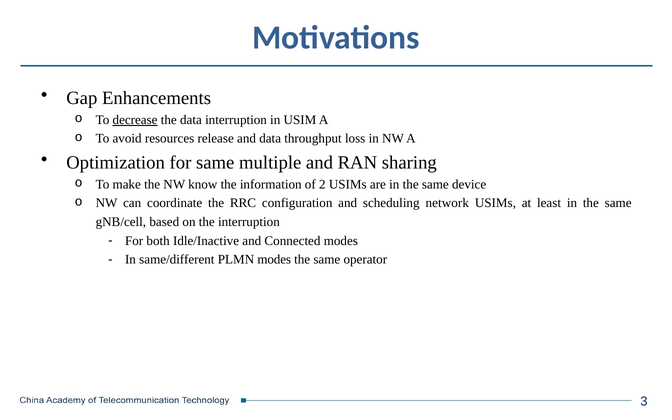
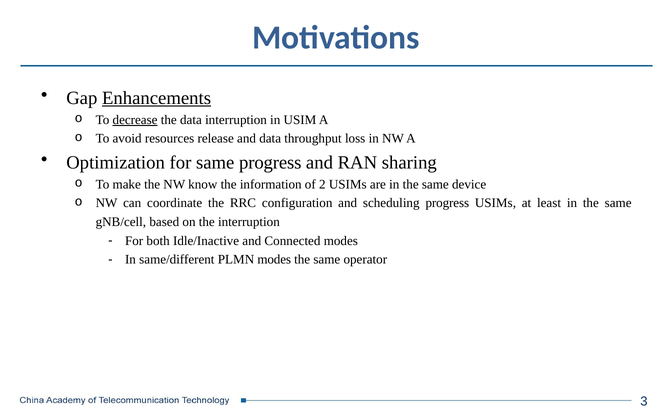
Enhancements underline: none -> present (157, 98)
same multiple: multiple -> progress (270, 163)
scheduling network: network -> progress (447, 203)
